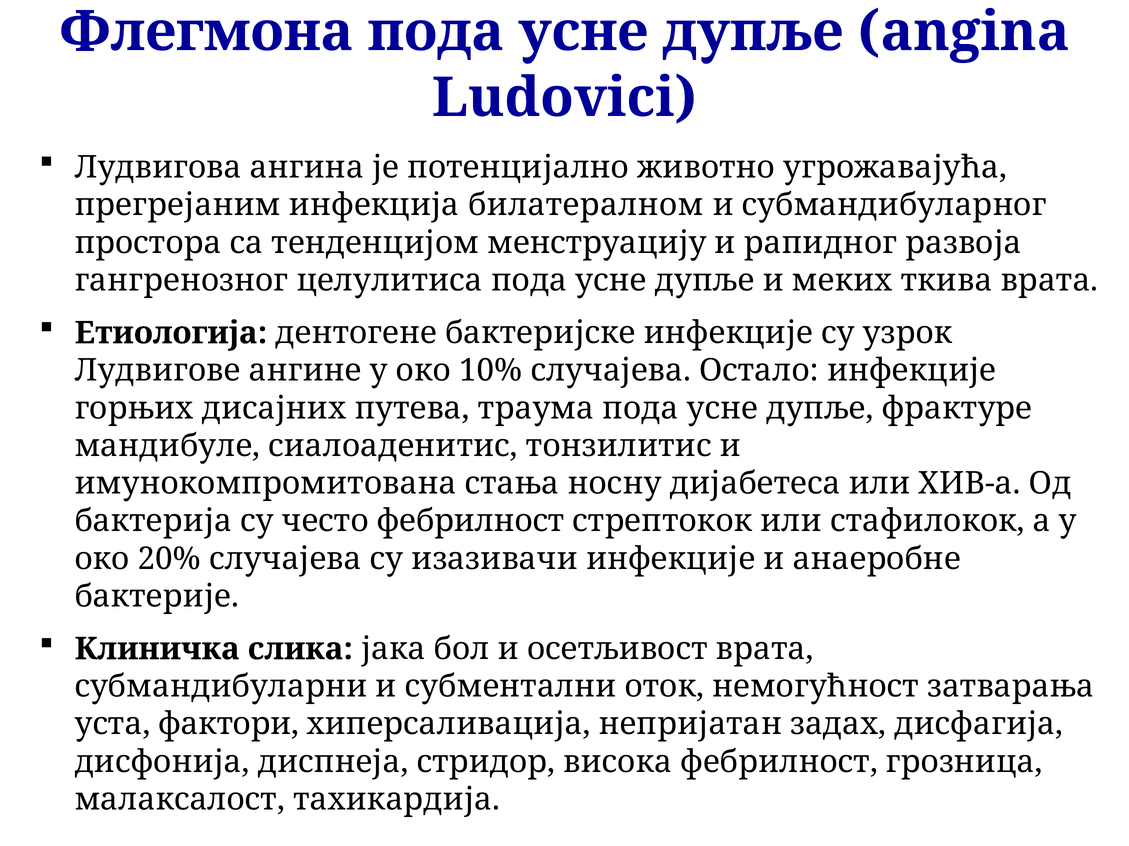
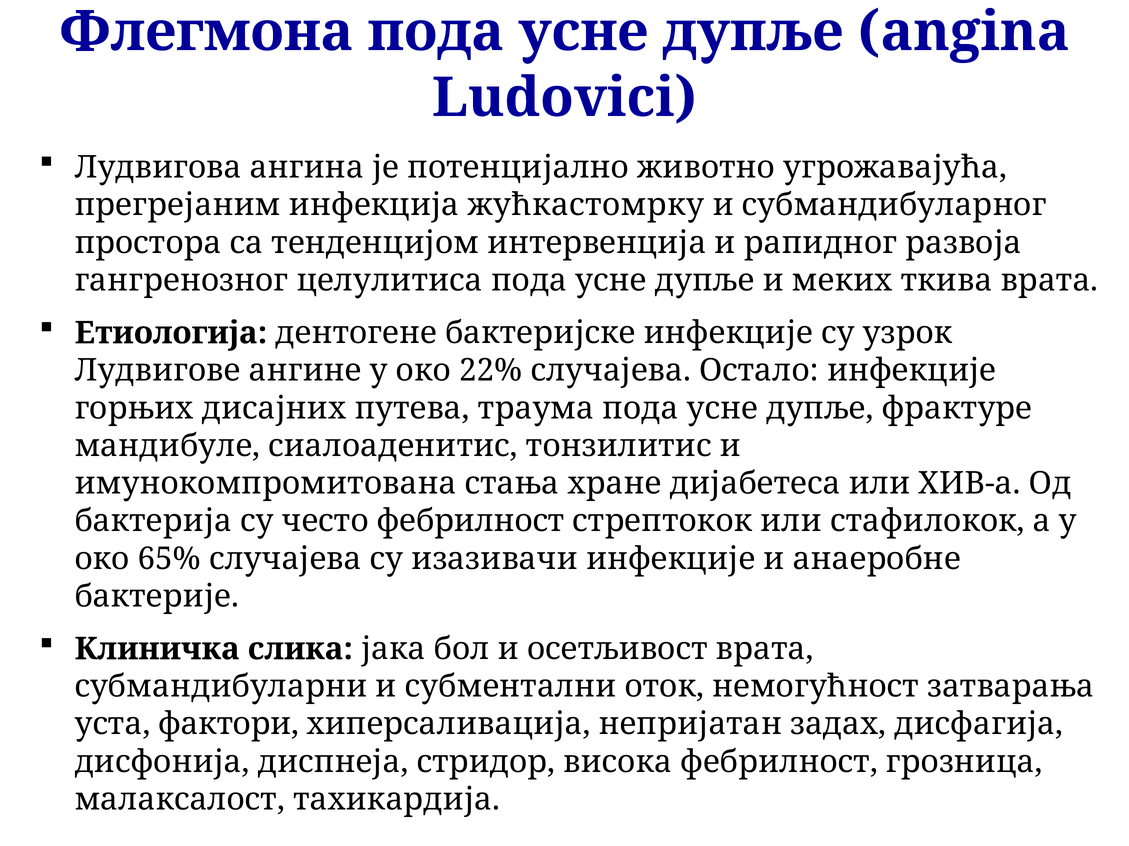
билатералном: билатералном -> жућкастомрку (586, 205)
менструацију: менструацију -> интервенција (597, 243)
10%: 10% -> 22% (491, 371)
носну: носну -> хране (615, 484)
20%: 20% -> 65% (169, 559)
